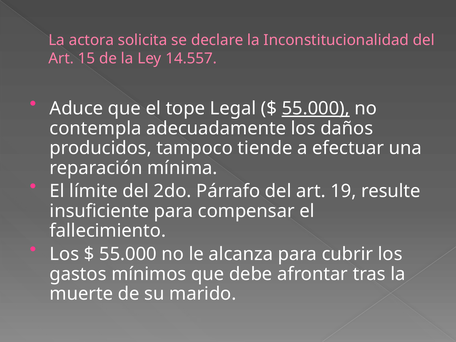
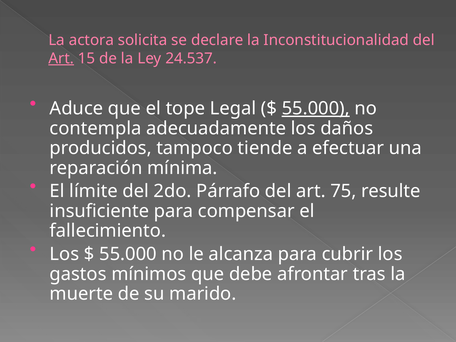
Art underline: none -> present (61, 58)
14.557: 14.557 -> 24.537 (191, 58)
19: 19 -> 75 (343, 191)
